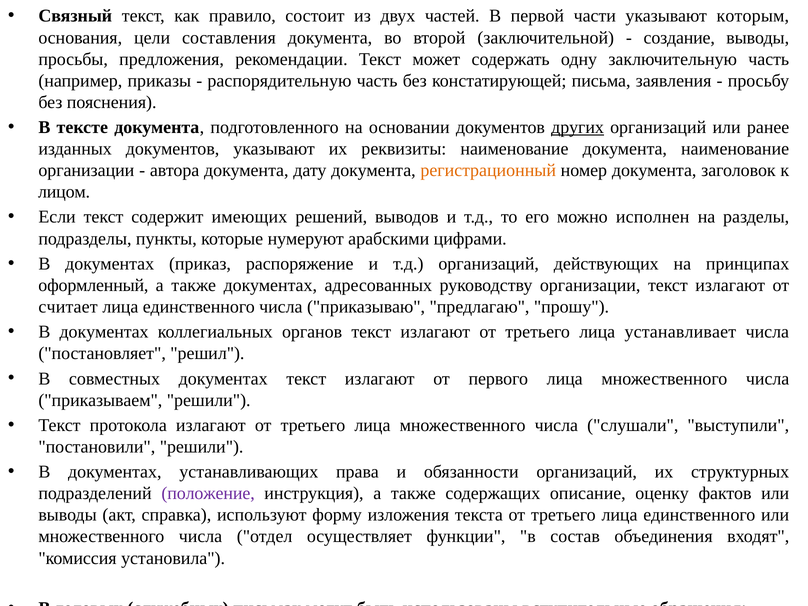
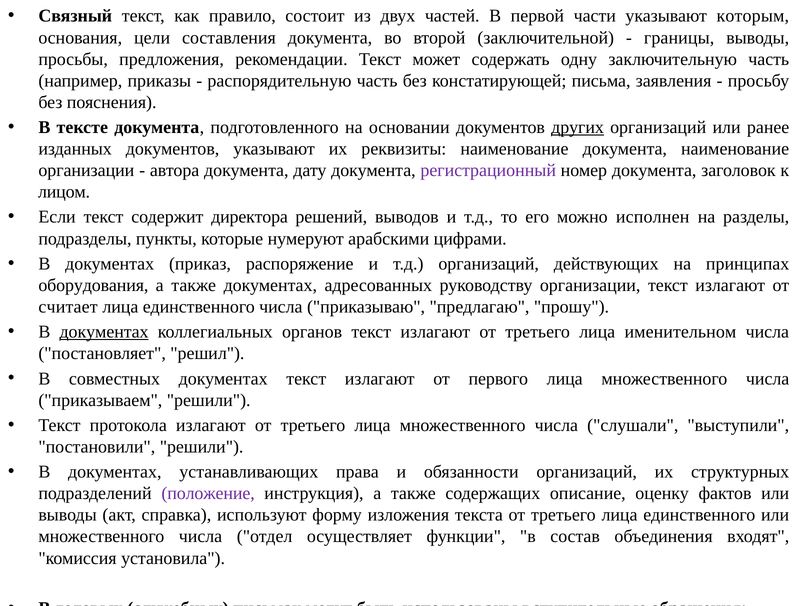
создание: создание -> границы (679, 38)
регистрационный colour: orange -> purple (488, 170)
имеющих: имеющих -> директора (250, 217)
оформленный: оформленный -> оборудования (93, 285)
документах underline: none -> present (104, 332)
устанавливает: устанавливает -> именительном (680, 332)
